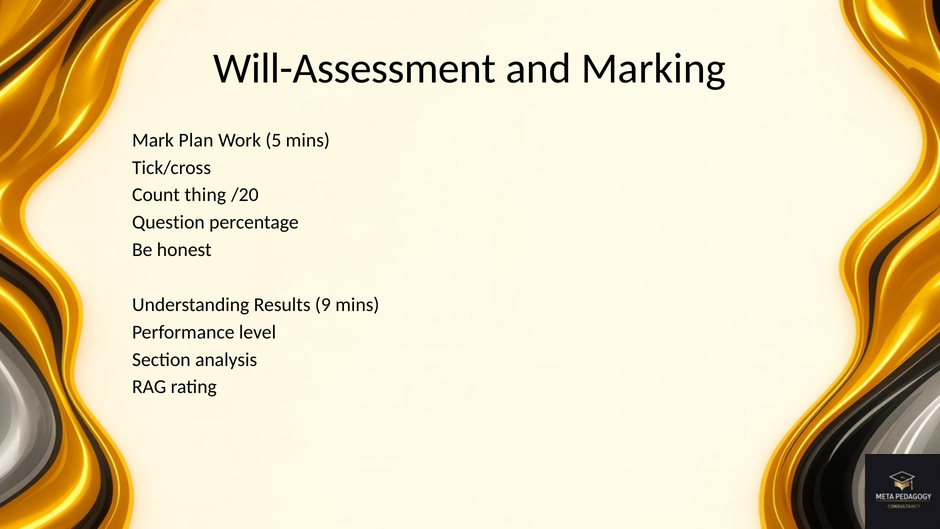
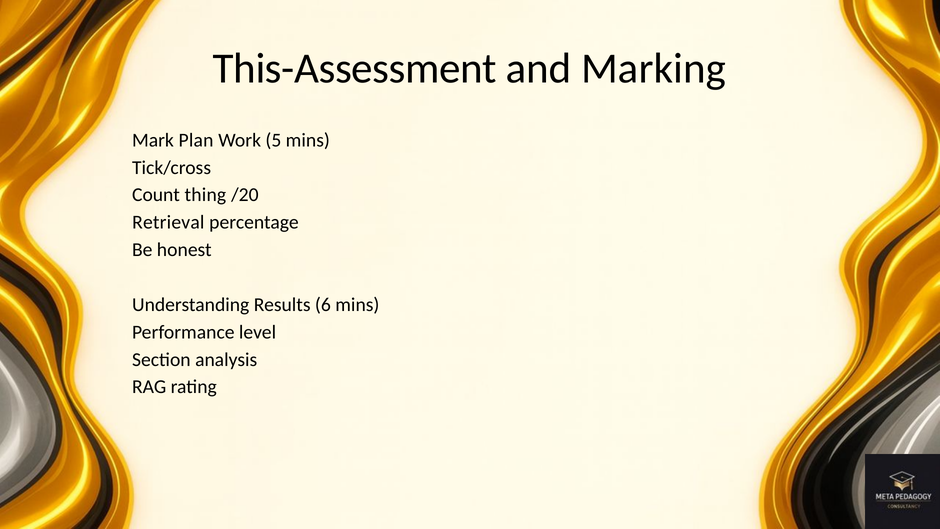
Will-Assessment: Will-Assessment -> This-Assessment (355, 68)
Question: Question -> Retrieval (168, 222)
9: 9 -> 6 (323, 305)
